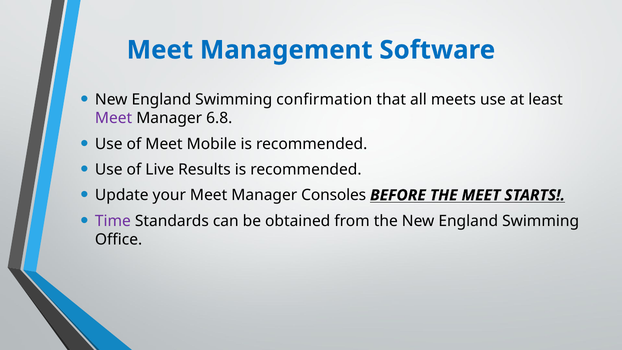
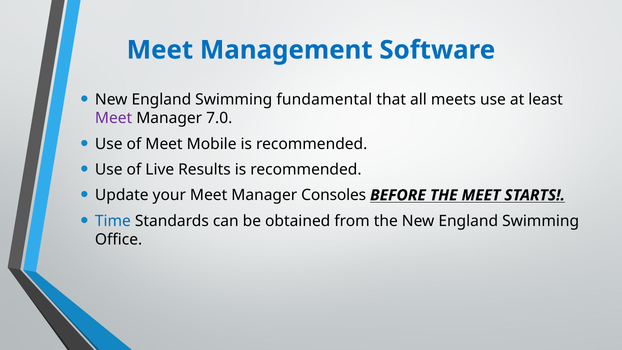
confirmation: confirmation -> fundamental (324, 100)
6.8: 6.8 -> 7.0 (219, 118)
Time colour: purple -> blue (113, 221)
